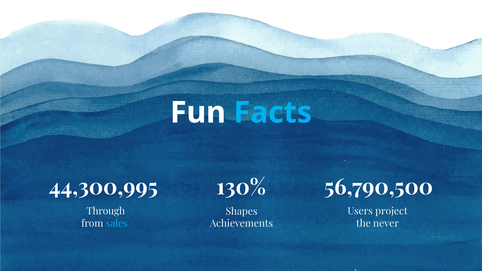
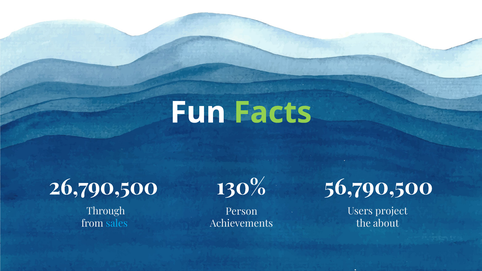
Facts colour: light blue -> light green (273, 113)
44,300,995: 44,300,995 -> 26,790,500 (103, 187)
Shapes: Shapes -> Person (241, 211)
never: never -> about (386, 223)
